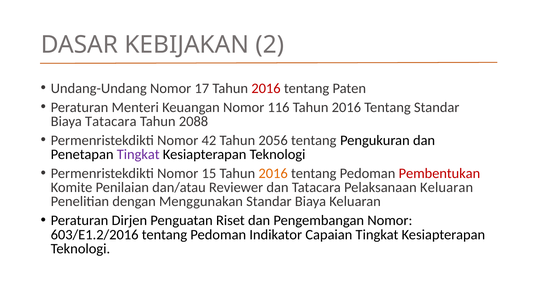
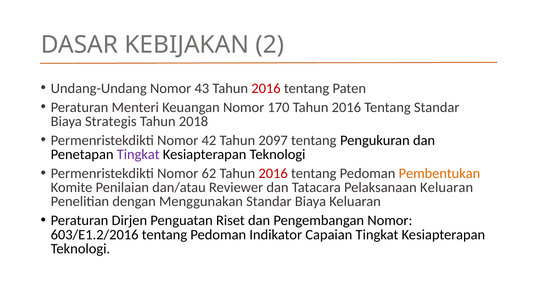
17: 17 -> 43 (202, 88)
116: 116 -> 170 (279, 107)
Biaya Tatacara: Tatacara -> Strategis (111, 122)
2088: 2088 -> 2018 (194, 122)
2056: 2056 -> 2097 (273, 141)
15: 15 -> 62 (209, 174)
2016 colour: orange -> red (273, 174)
Pembentukan colour: red -> orange (439, 174)
